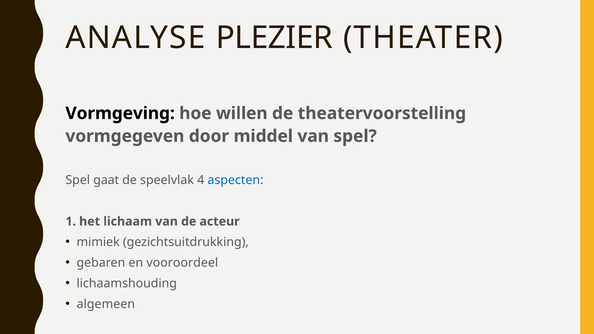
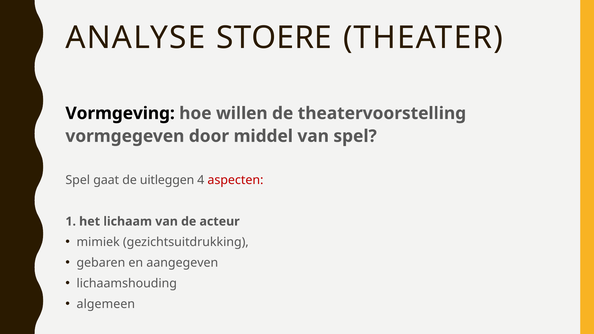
PLEZIER: PLEZIER -> STOERE (274, 38)
speelvlak: speelvlak -> uitleggen (167, 180)
aspecten colour: blue -> red (235, 180)
vooroordeel: vooroordeel -> aangegeven (182, 263)
